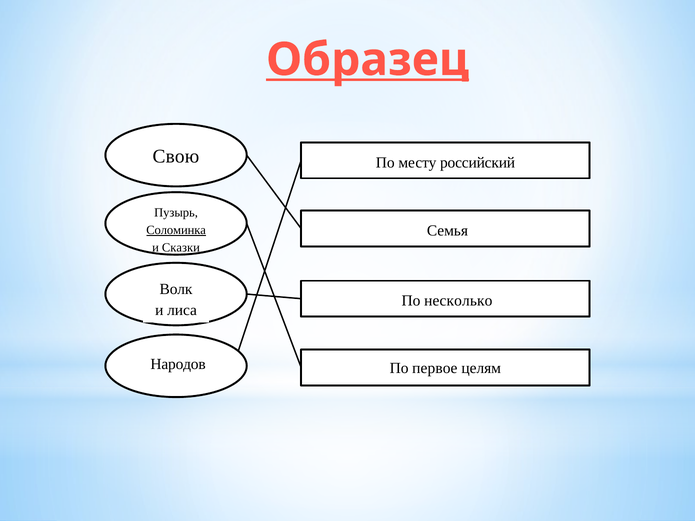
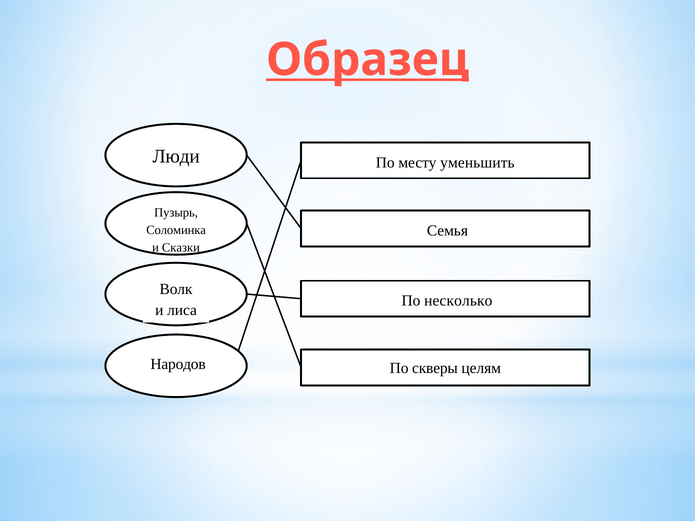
Свою: Свою -> Люди (176, 156)
российский: российский -> уменьшить (477, 163)
Соломинка underline: present -> none (176, 230)
первое: первое -> скверы (435, 368)
